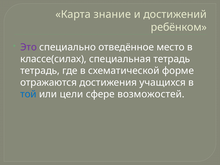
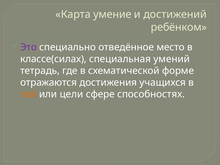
знание: знание -> умение (112, 14)
специальная тетрадь: тетрадь -> умений (172, 59)
той colour: blue -> orange (28, 94)
возможостей: возможостей -> способностях (151, 94)
